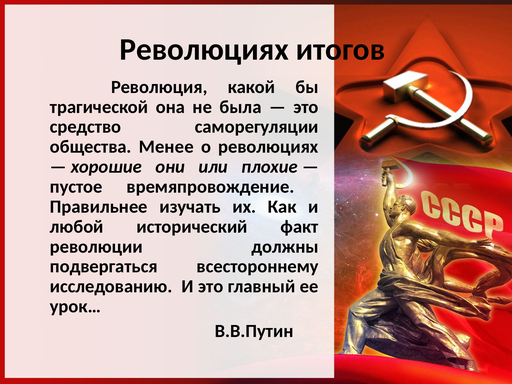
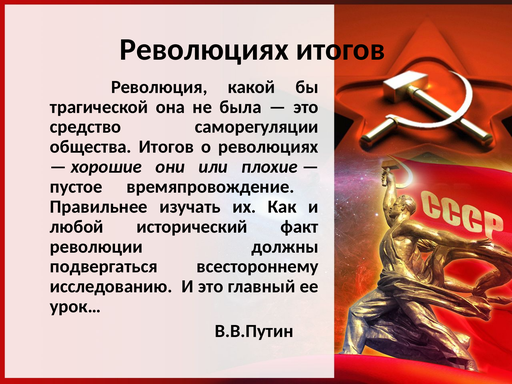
общества Менее: Менее -> Итогов (166, 147)
